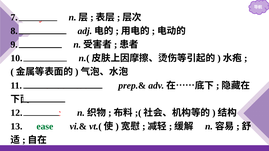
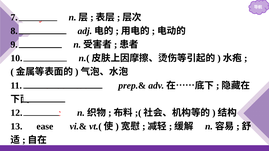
ease colour: green -> black (45, 127)
